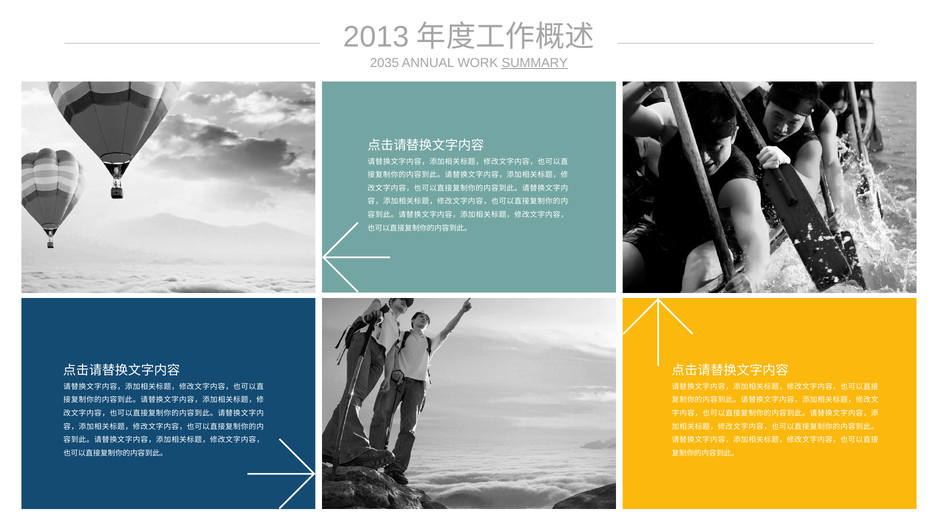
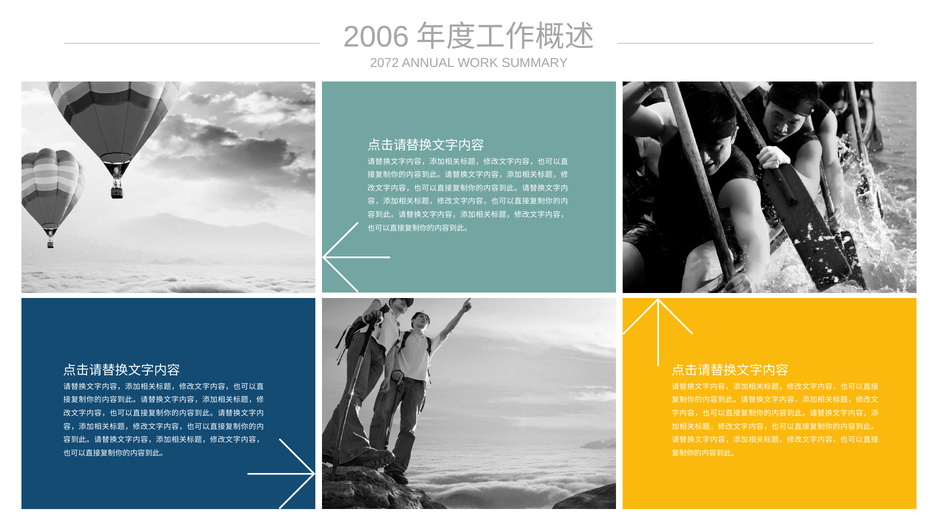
2013: 2013 -> 2006 (376, 37)
2035: 2035 -> 2072 (384, 63)
SUMMARY underline: present -> none (535, 63)
